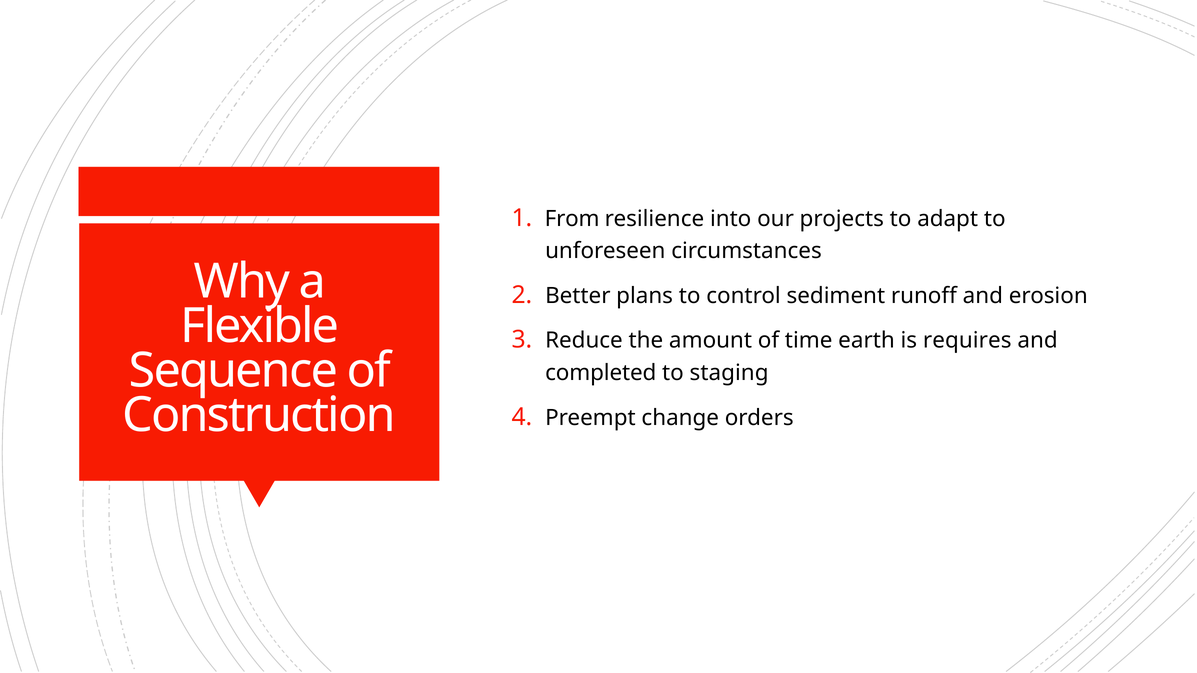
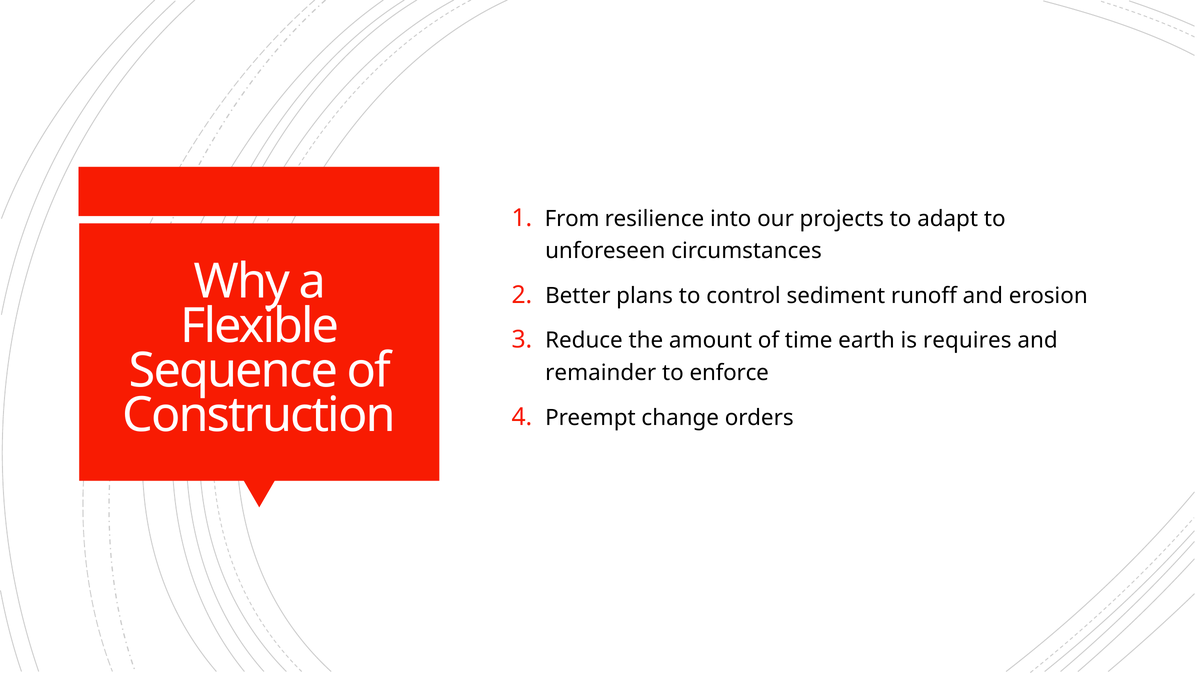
completed: completed -> remainder (601, 373)
staging: staging -> enforce (729, 373)
